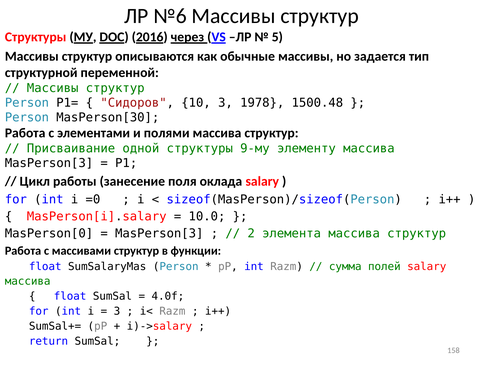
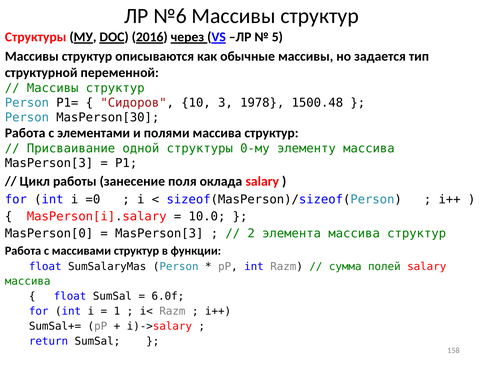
9-му: 9-му -> 0-му (255, 148)
4.0f: 4.0f -> 6.0f (168, 296)
3: 3 -> 1 (117, 311)
